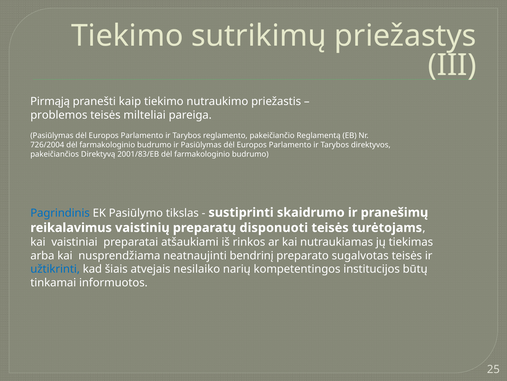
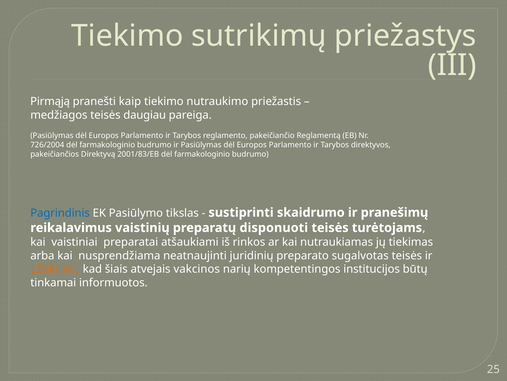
problemos: problemos -> medžiagos (59, 115)
milteliai: milteliai -> daugiau (145, 115)
bendrinį: bendrinį -> juridinių (252, 255)
užtikrinti colour: blue -> orange (55, 269)
nesilaiko: nesilaiko -> vakcinos (197, 269)
